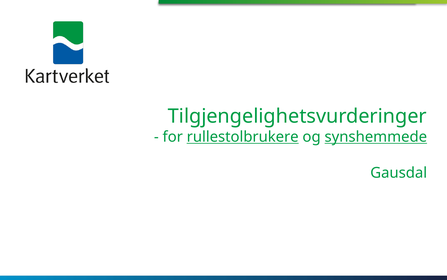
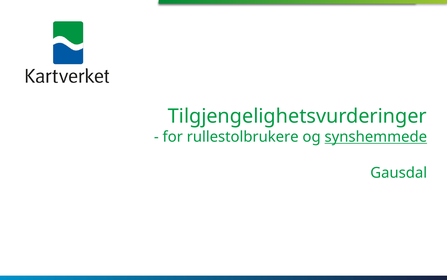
rullestolbrukere underline: present -> none (243, 137)
